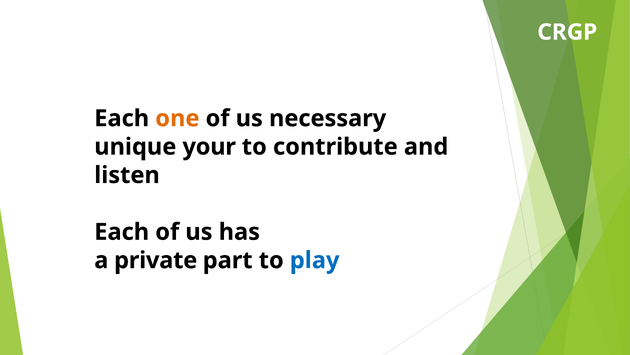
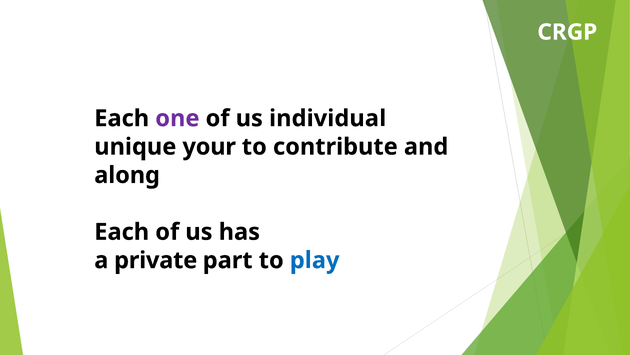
one colour: orange -> purple (177, 118)
necessary: necessary -> individual (328, 118)
listen: listen -> along (127, 175)
